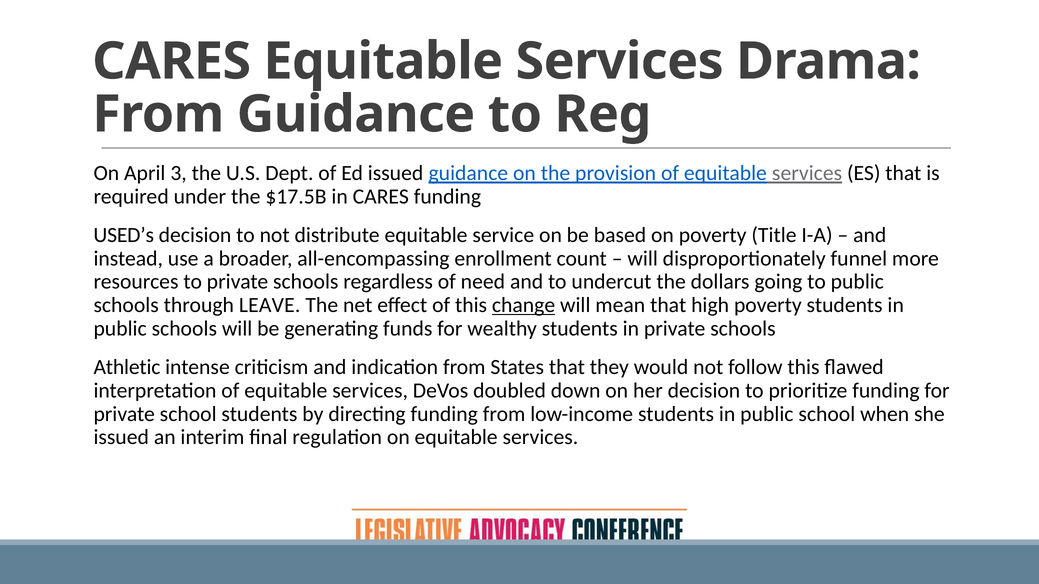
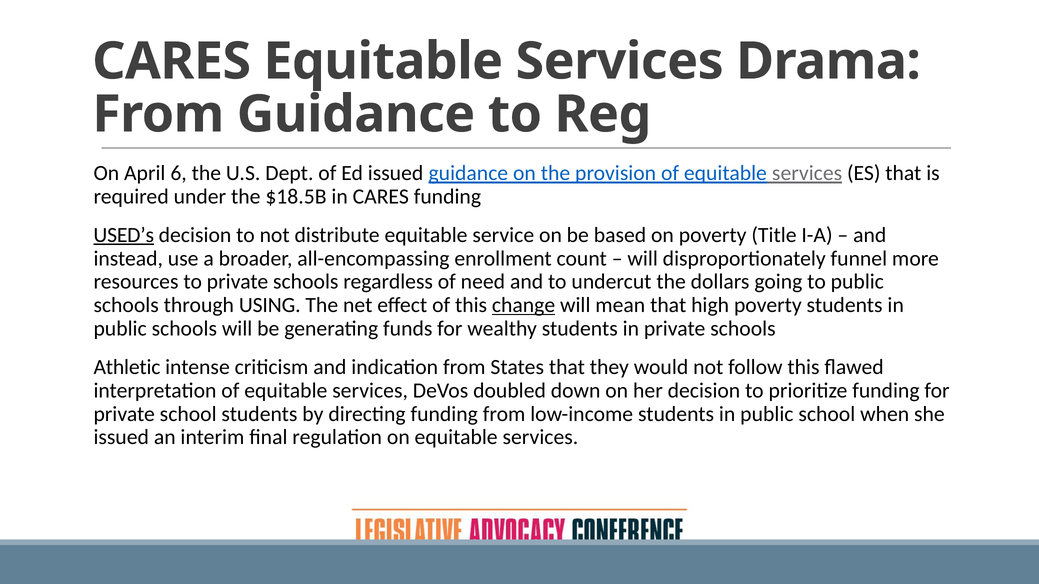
3: 3 -> 6 (179, 173)
$17.5B: $17.5B -> $18.5B (296, 197)
USED’s underline: none -> present (124, 235)
LEAVE: LEAVE -> USING (270, 305)
